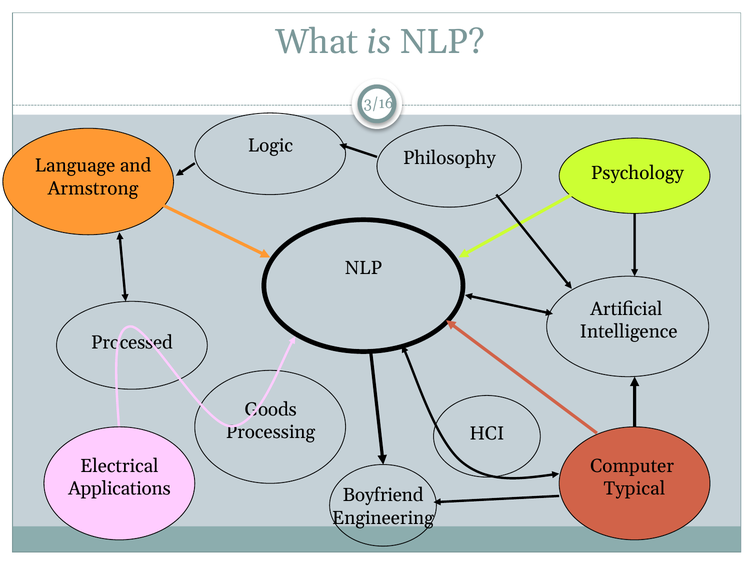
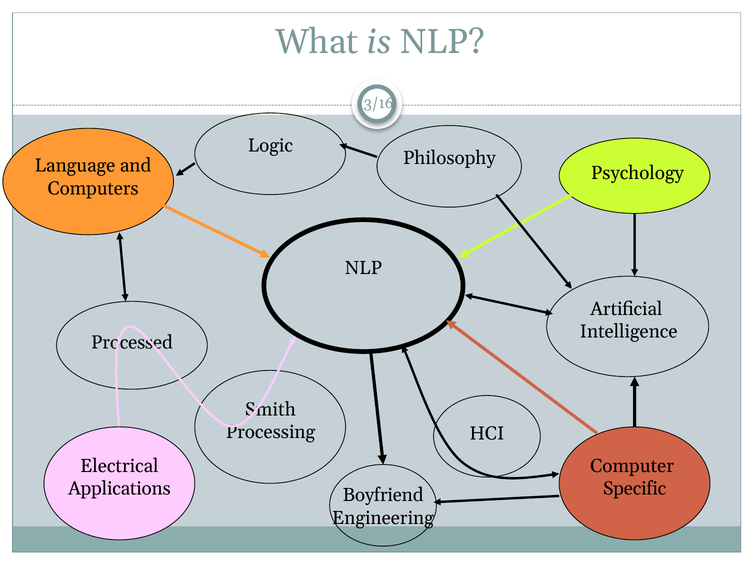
Armstrong: Armstrong -> Computers (93, 189)
Goods: Goods -> Smith (270, 410)
Typical: Typical -> Specific (635, 489)
